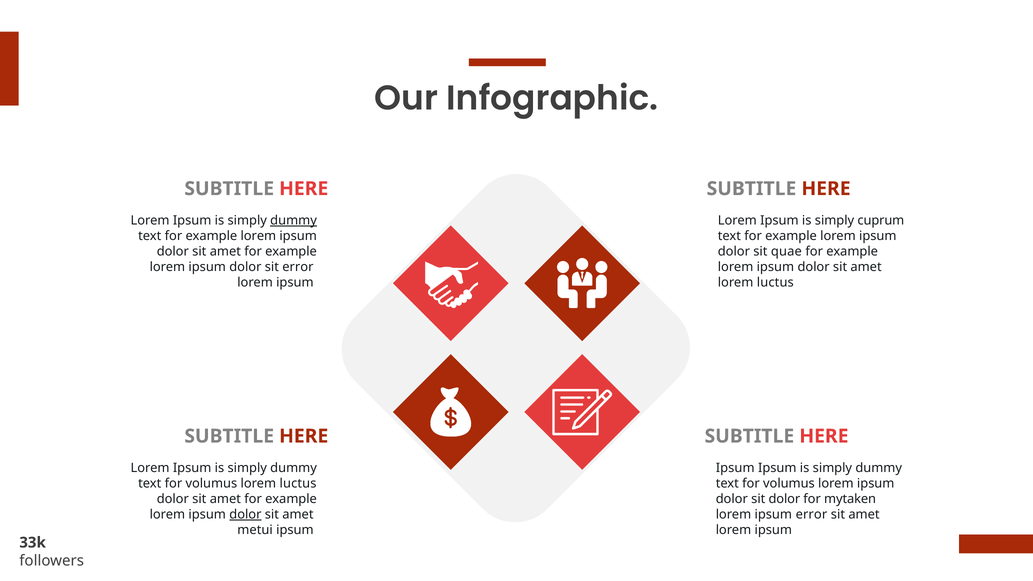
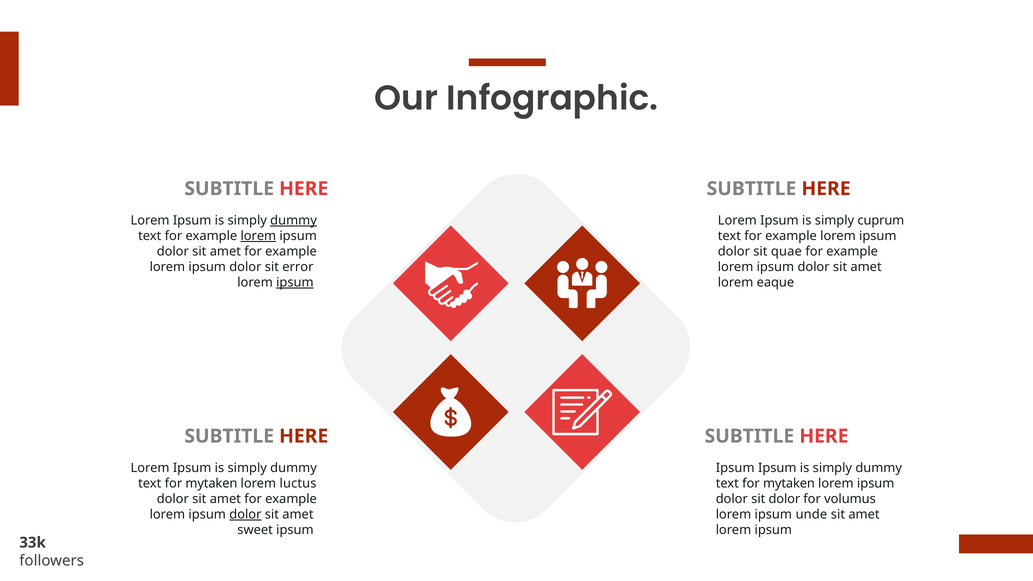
lorem underline: none -> present (258, 236)
ipsum underline: none -> present (295, 283)
luctus: luctus -> eaque (775, 283)
volumus: volumus -> mytaken (211, 484)
volumus: volumus -> mytaken (789, 484)
mytaken: mytaken -> volumus (850, 499)
ipsum error: error -> unde (811, 515)
metui: metui -> sweet (255, 530)
